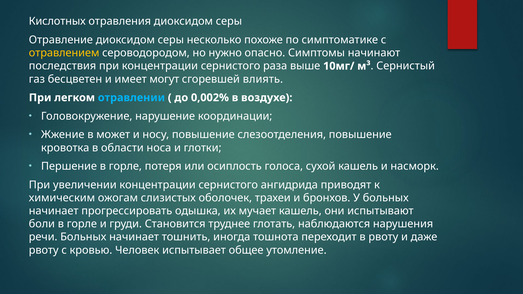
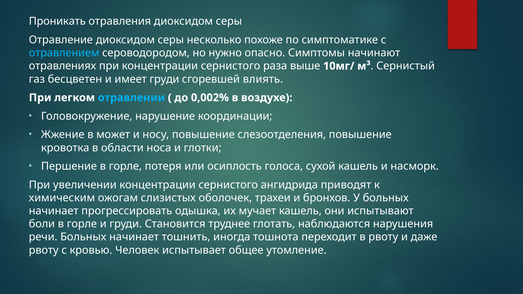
Кислотных: Кислотных -> Проникать (57, 21)
отравлением colour: yellow -> light blue (64, 53)
последствия: последствия -> отравлениях (63, 66)
имеет могут: могут -> груди (164, 79)
